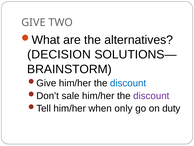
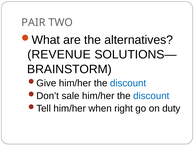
GIVE: GIVE -> PAIR (33, 22)
DECISION: DECISION -> REVENUE (59, 54)
discount colour: purple -> blue (151, 95)
only: only -> right (124, 108)
